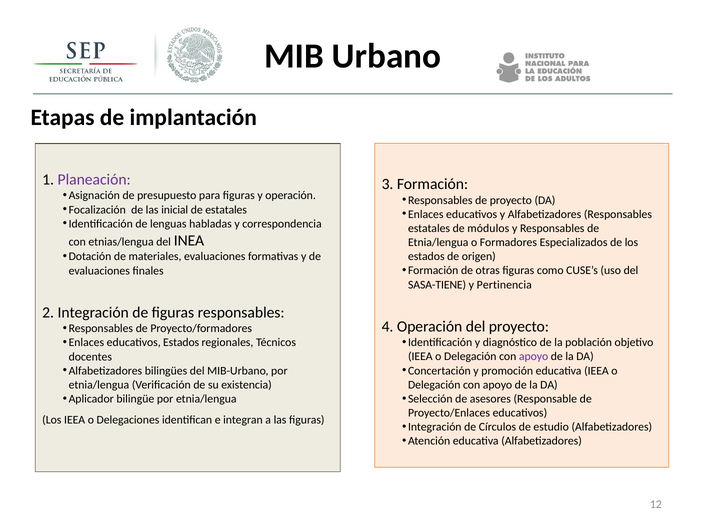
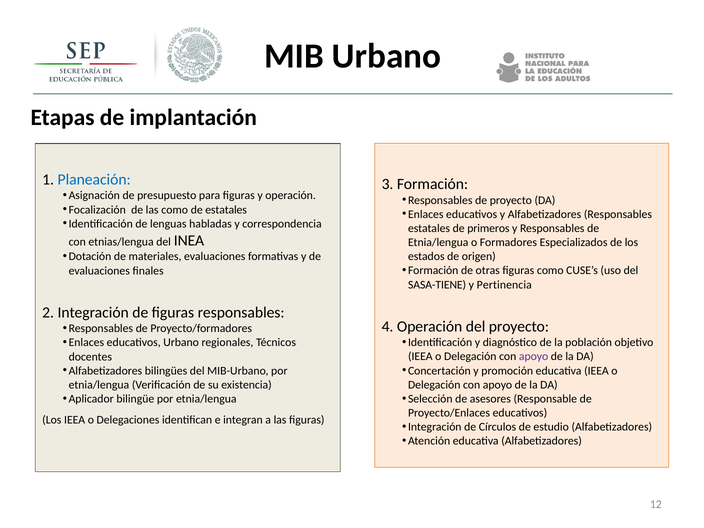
Planeación colour: purple -> blue (94, 179)
las inicial: inicial -> como (175, 210)
módulos: módulos -> primeros (488, 228)
educativos Estados: Estados -> Urbano (181, 343)
